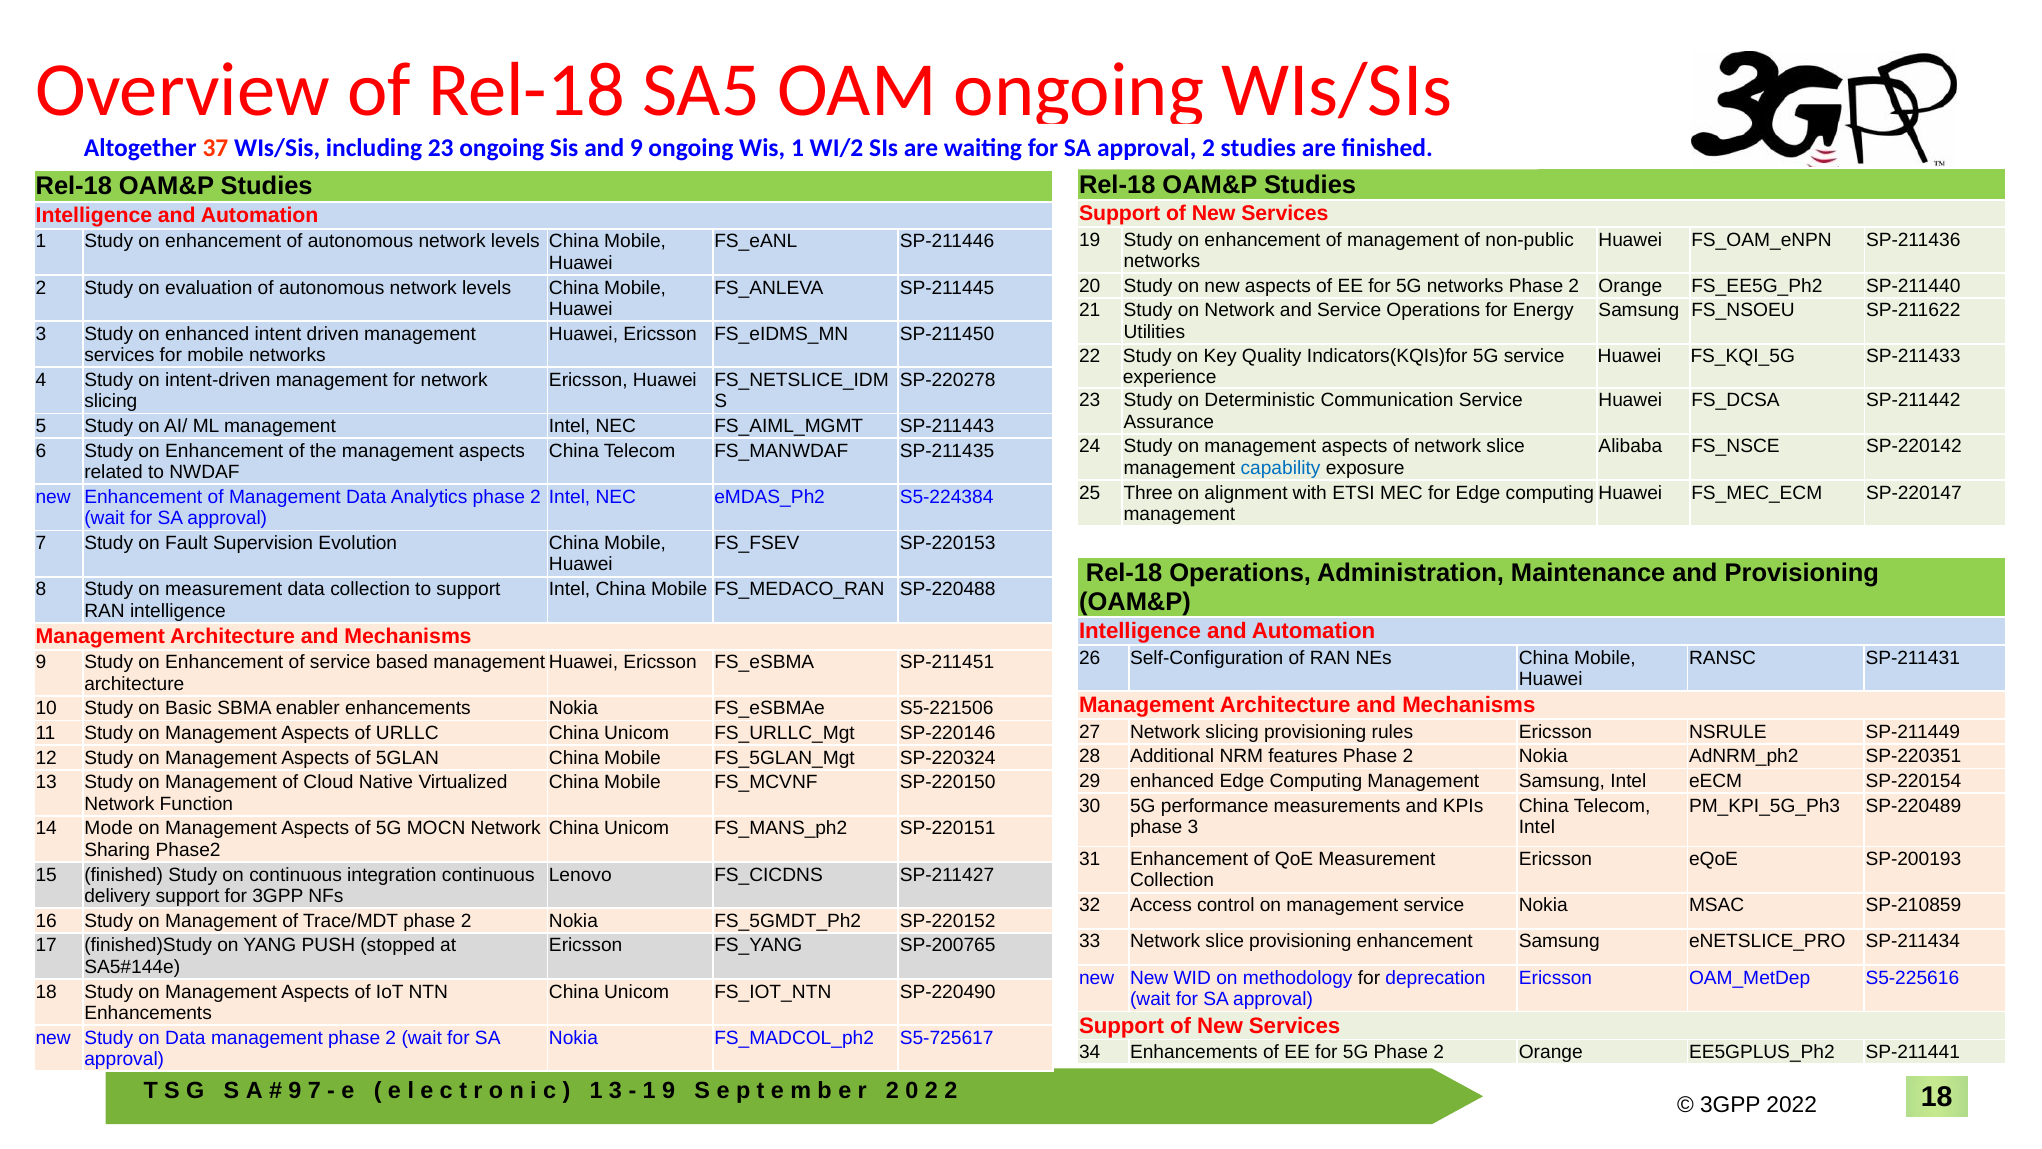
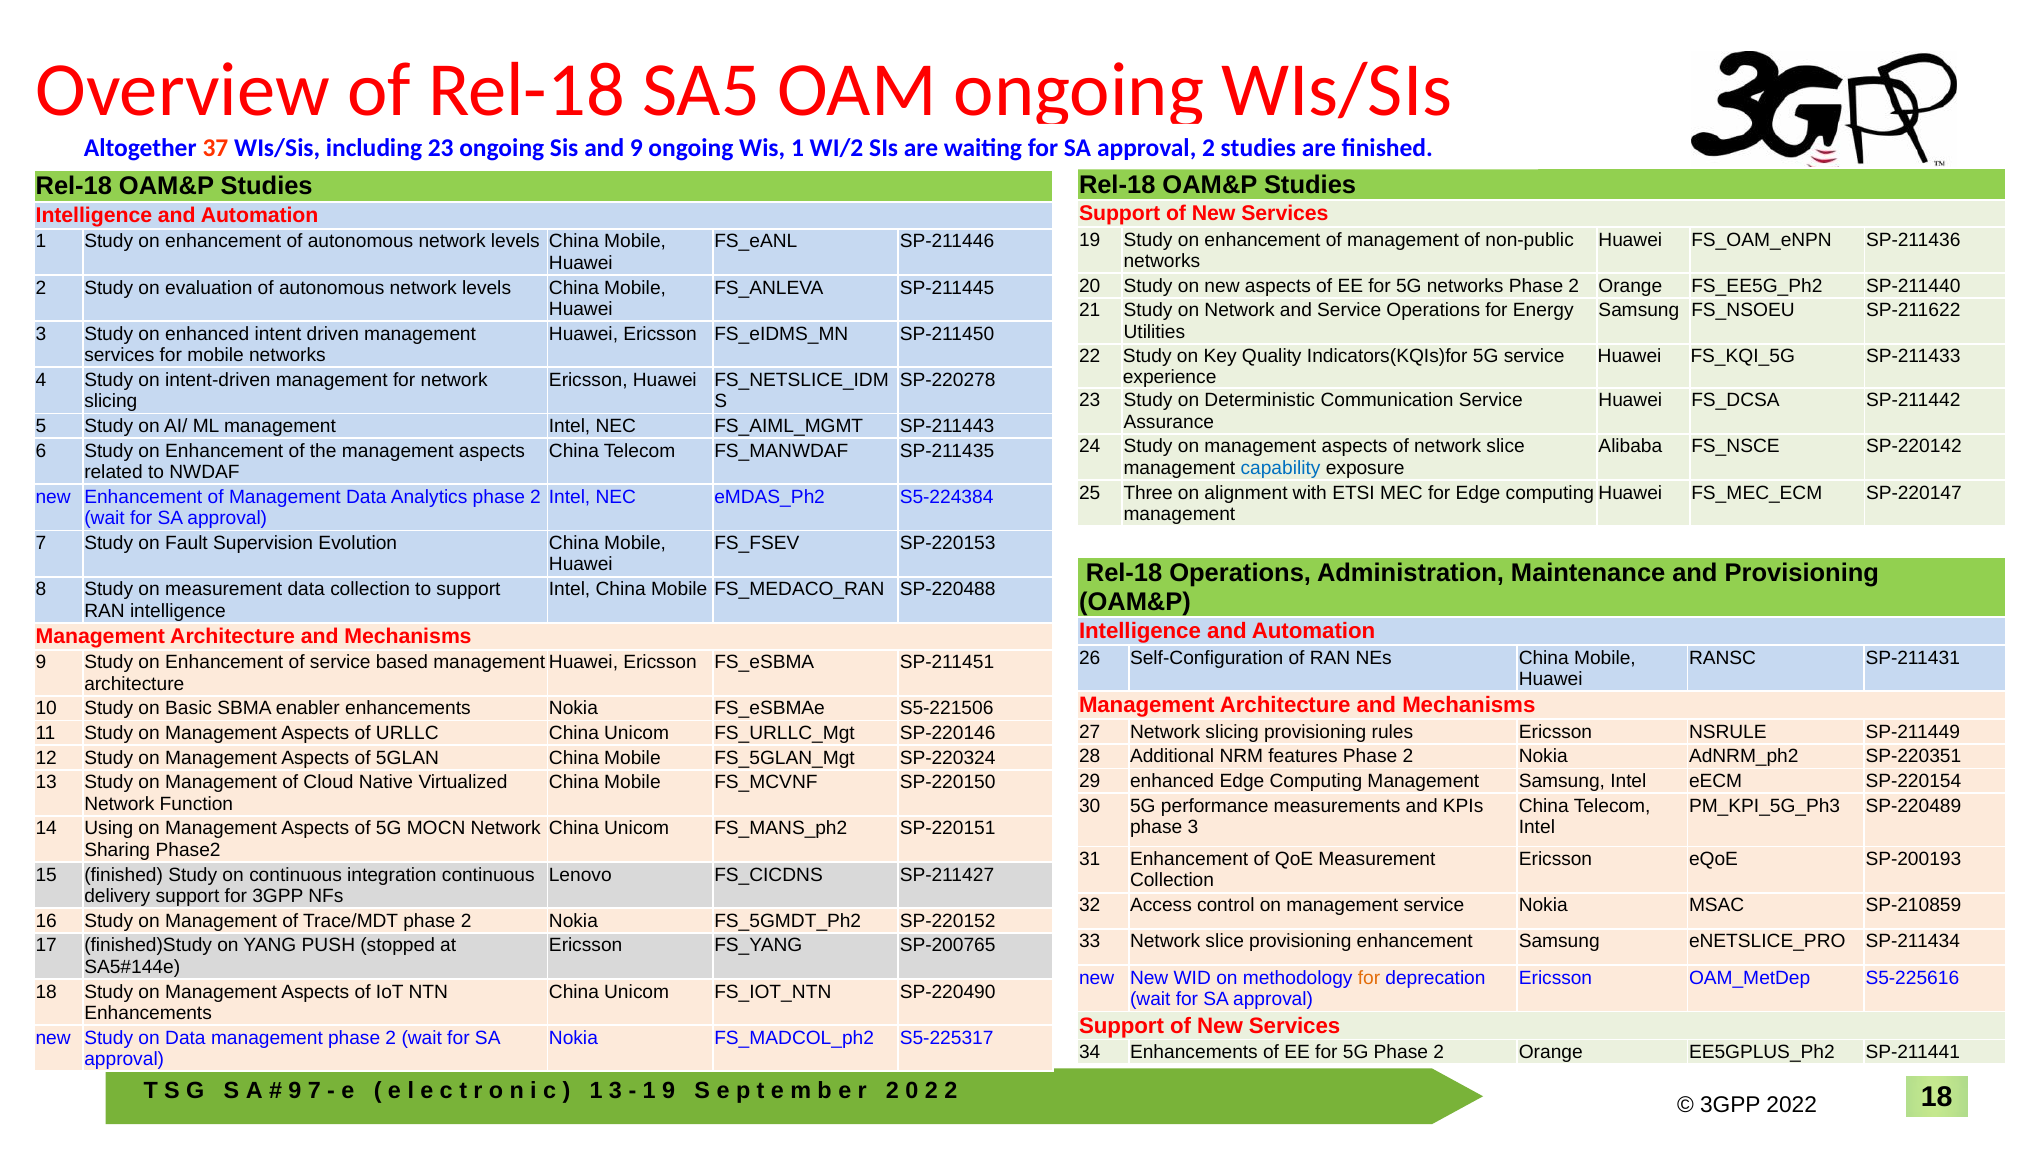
Mode: Mode -> Using (109, 828)
for colour: black -> orange (1369, 978)
S5-725617: S5-725617 -> S5-225317 (947, 1037)
